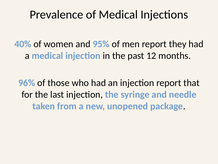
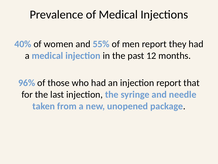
95%: 95% -> 55% (101, 44)
